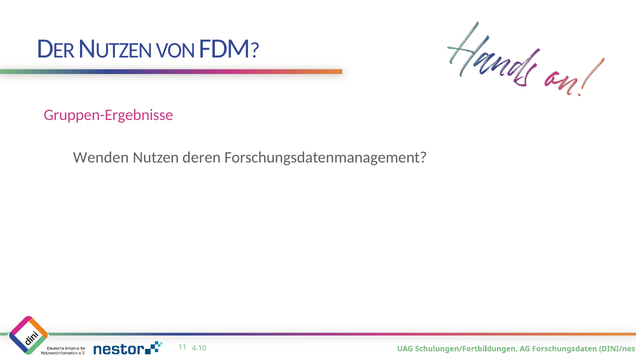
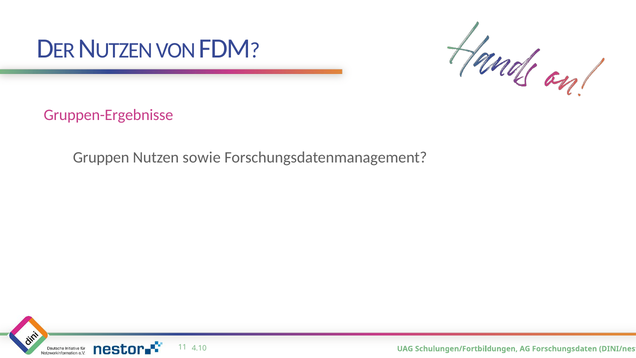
Wenden: Wenden -> Gruppen (101, 157)
deren: deren -> sowie (202, 157)
